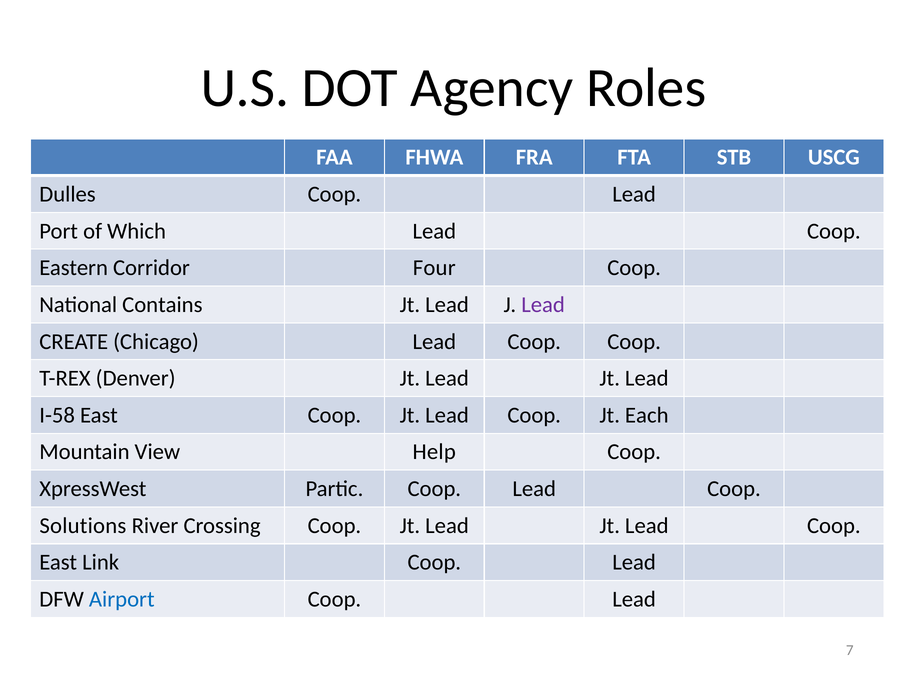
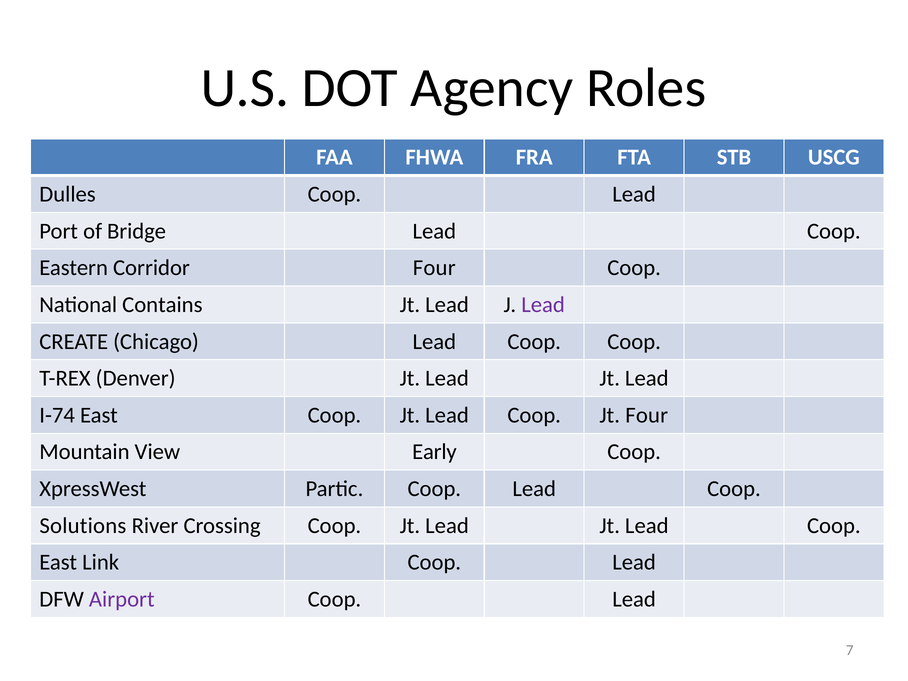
Which: Which -> Bridge (137, 231)
I-58: I-58 -> I-74 (57, 415)
Jt Each: Each -> Four (647, 415)
Help: Help -> Early (434, 452)
Airport colour: blue -> purple (122, 599)
